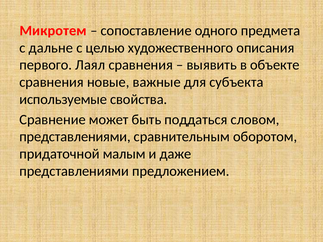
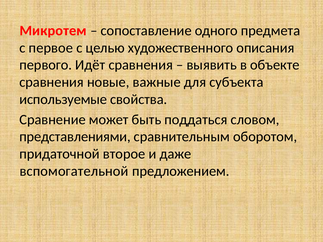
дальне: дальне -> первое (51, 48)
Лаял: Лаял -> Идёт (90, 65)
малым: малым -> второе (124, 154)
представлениями: представлениями -> вспомогательной (74, 171)
